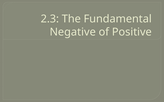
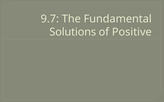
2.3: 2.3 -> 9.7 (50, 19)
Negative: Negative -> Solutions (73, 32)
